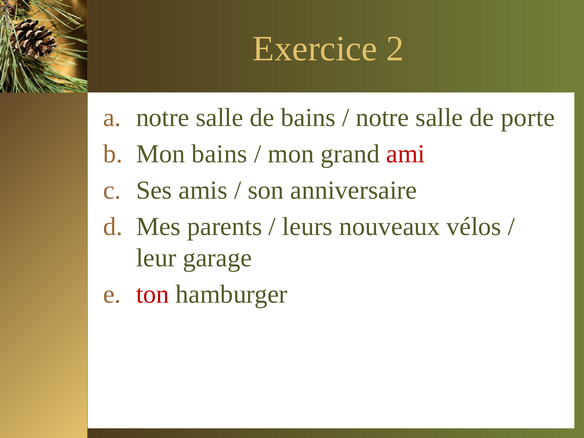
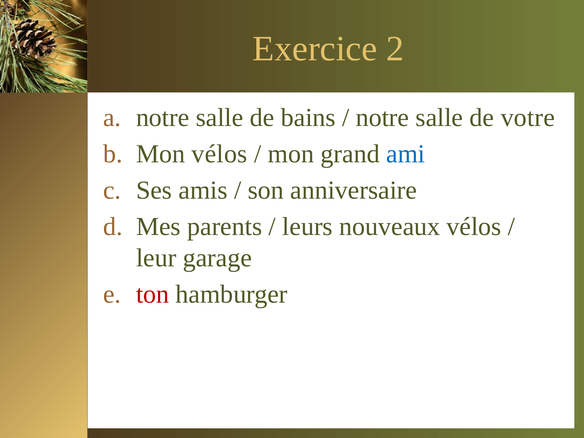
porte: porte -> votre (528, 118)
Mon bains: bains -> vélos (220, 154)
ami colour: red -> blue (406, 154)
